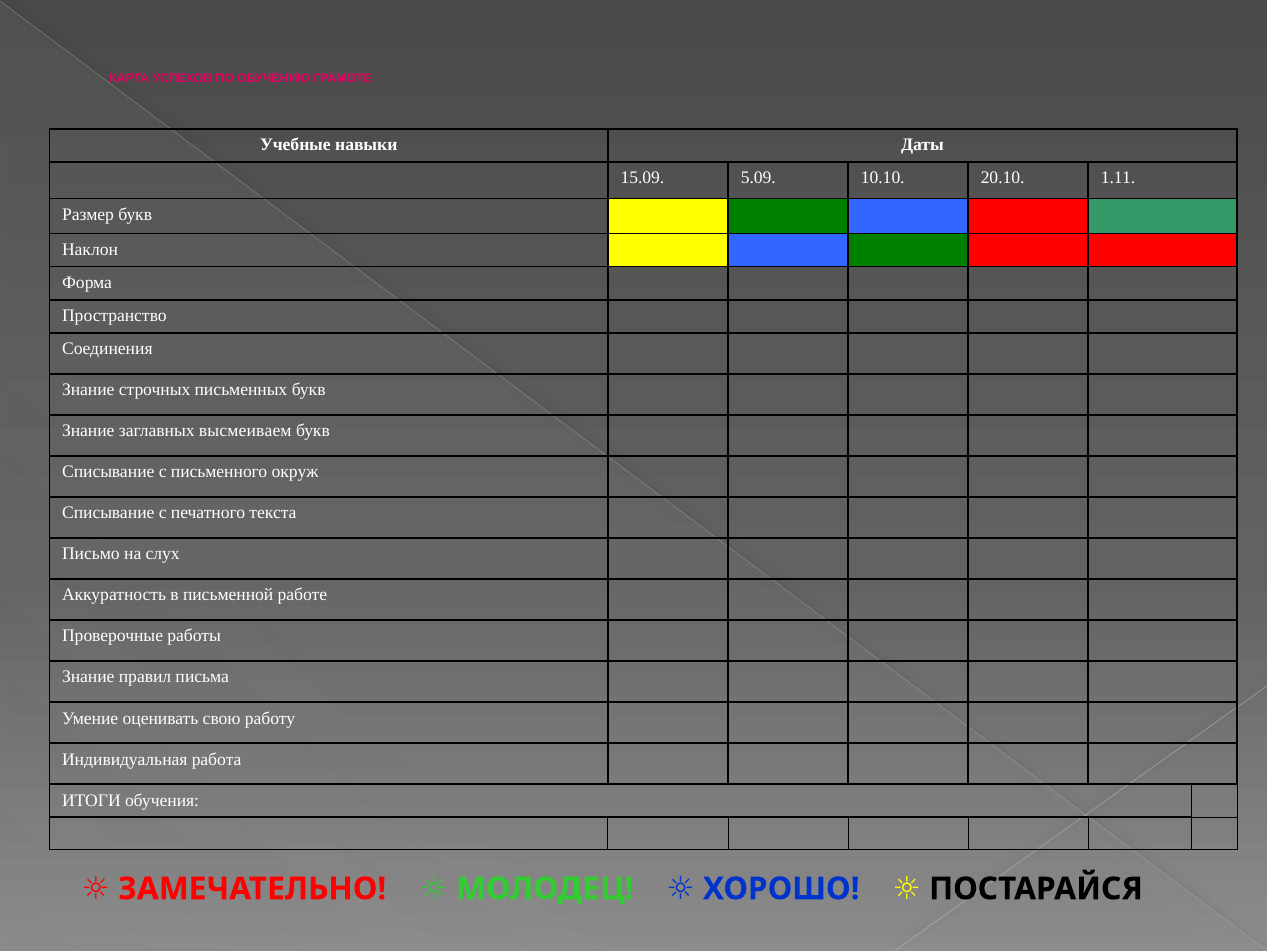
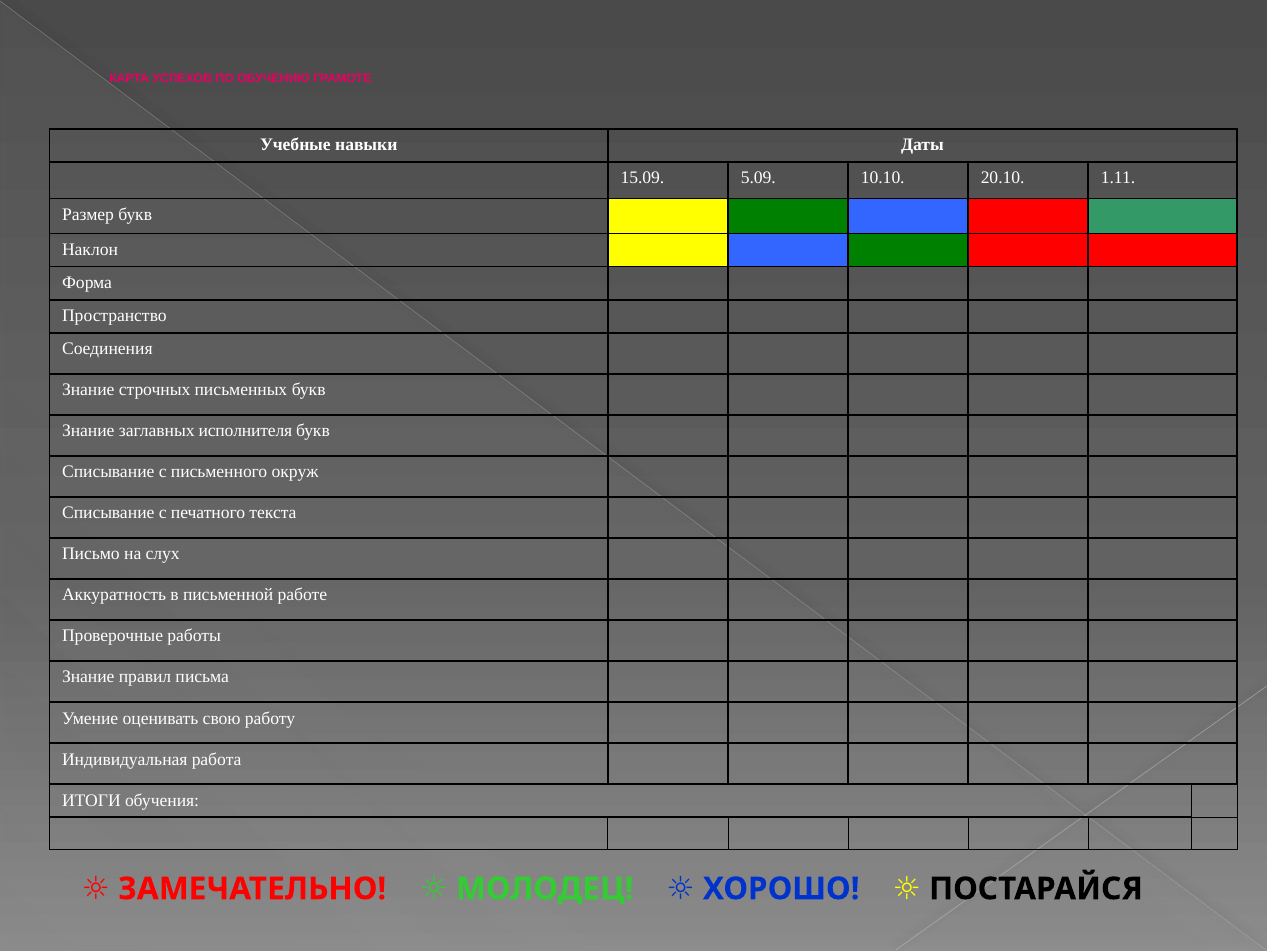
высмеиваем: высмеиваем -> исполнителя (245, 431)
